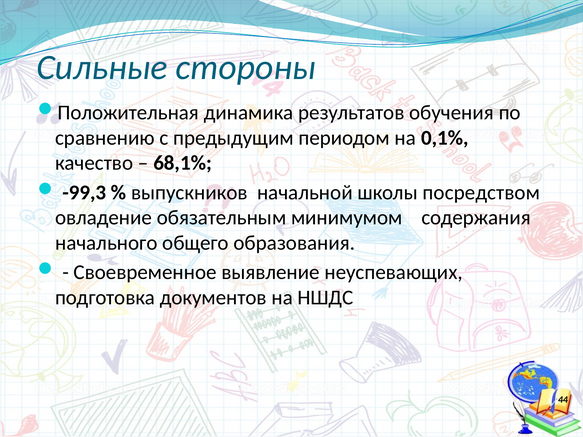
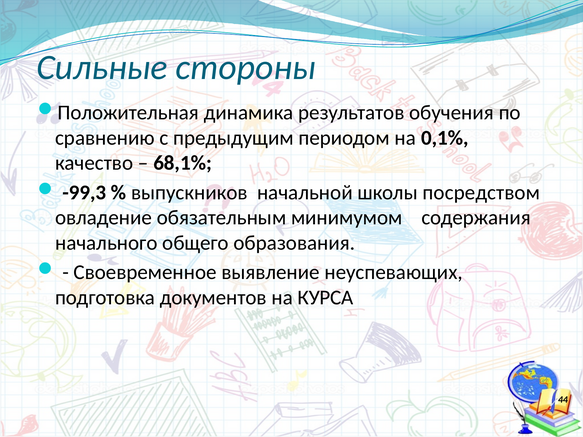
НШДС: НШДС -> КУРСА (325, 298)
